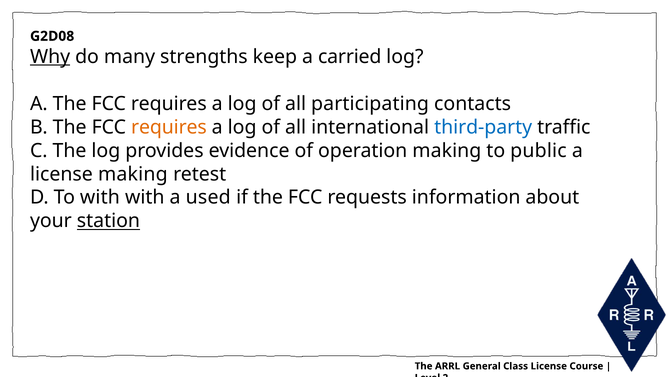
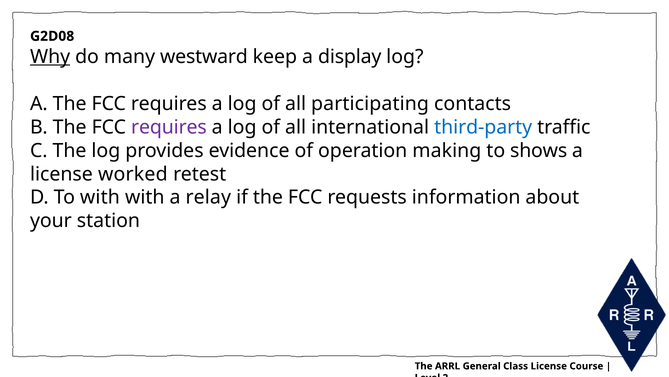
strengths: strengths -> westward (204, 57)
carried: carried -> display (350, 57)
requires colour: orange -> purple (169, 127)
public: public -> shows (539, 150)
license making: making -> worked (133, 174)
used: used -> relay (208, 197)
station underline: present -> none (108, 221)
